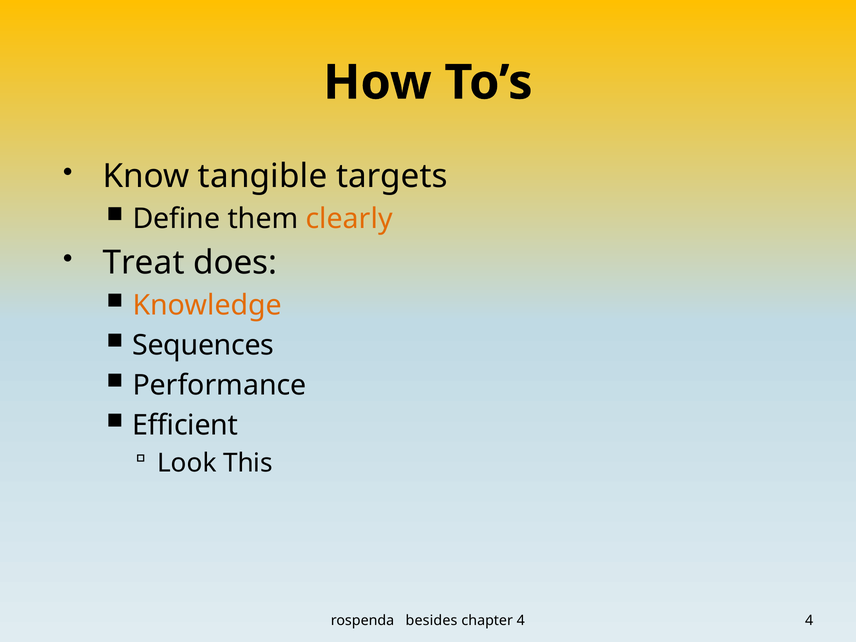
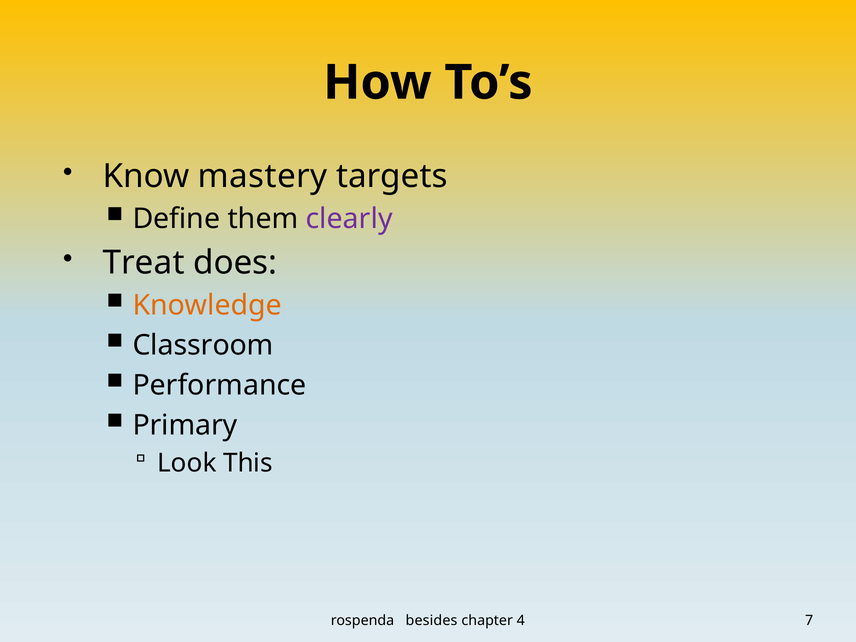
tangible: tangible -> mastery (263, 176)
clearly colour: orange -> purple (349, 219)
Sequences: Sequences -> Classroom (203, 345)
Efficient: Efficient -> Primary (185, 425)
4 4: 4 -> 7 (809, 621)
